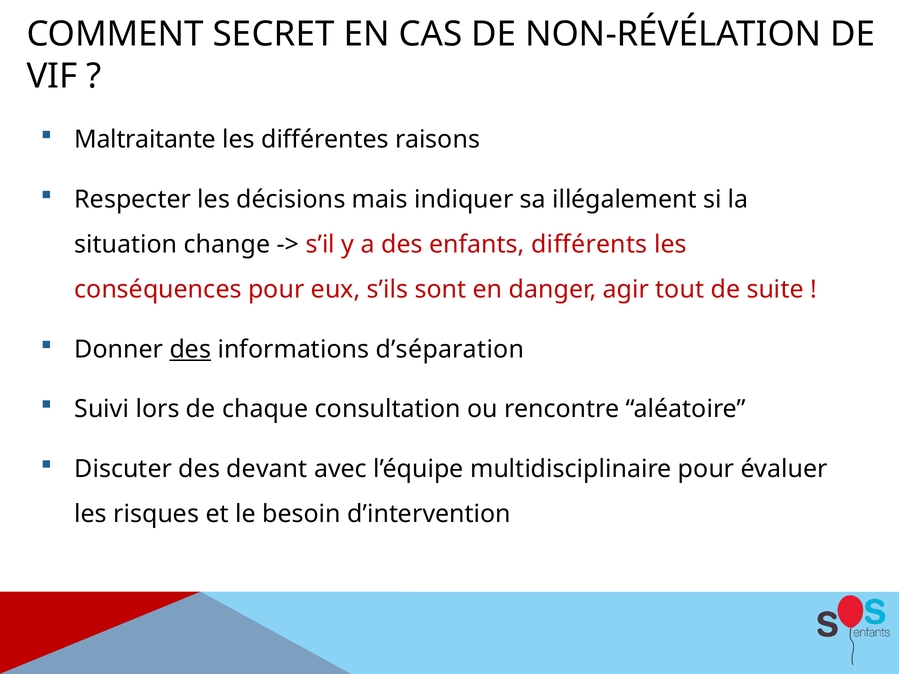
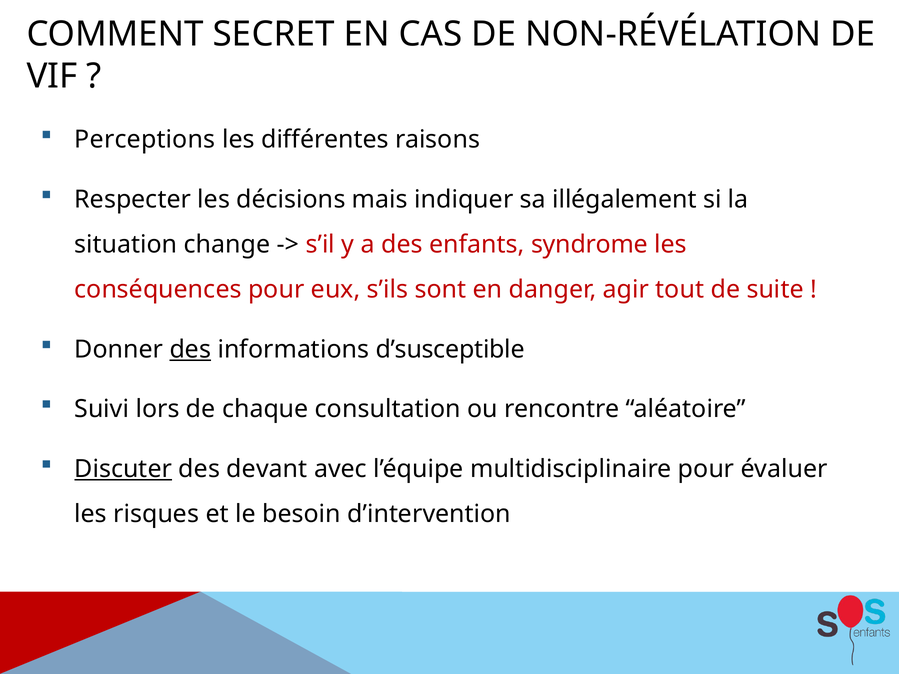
Maltraitante: Maltraitante -> Perceptions (145, 140)
différents: différents -> syndrome (590, 245)
d’séparation: d’séparation -> d’susceptible (450, 349)
Discuter underline: none -> present (123, 469)
